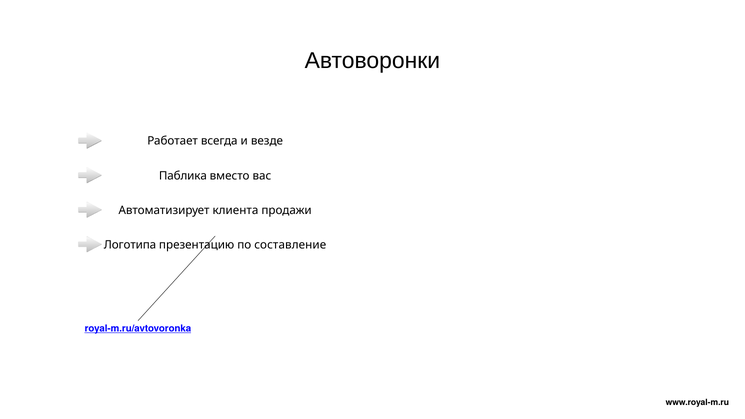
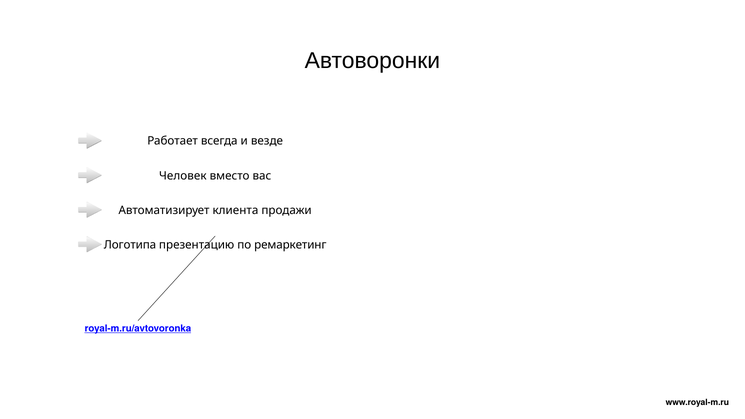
Паблика: Паблика -> Человек (183, 176)
составление: составление -> ремаркетинг (290, 245)
